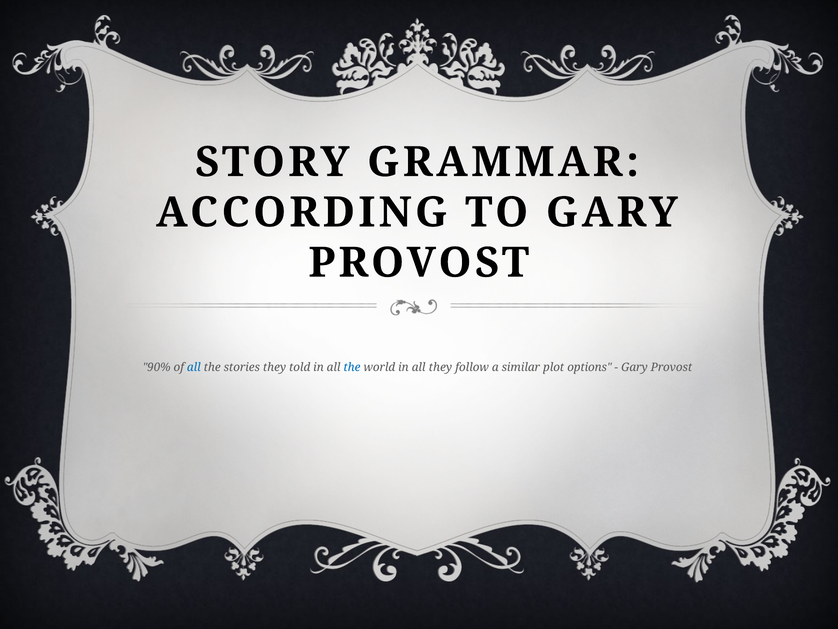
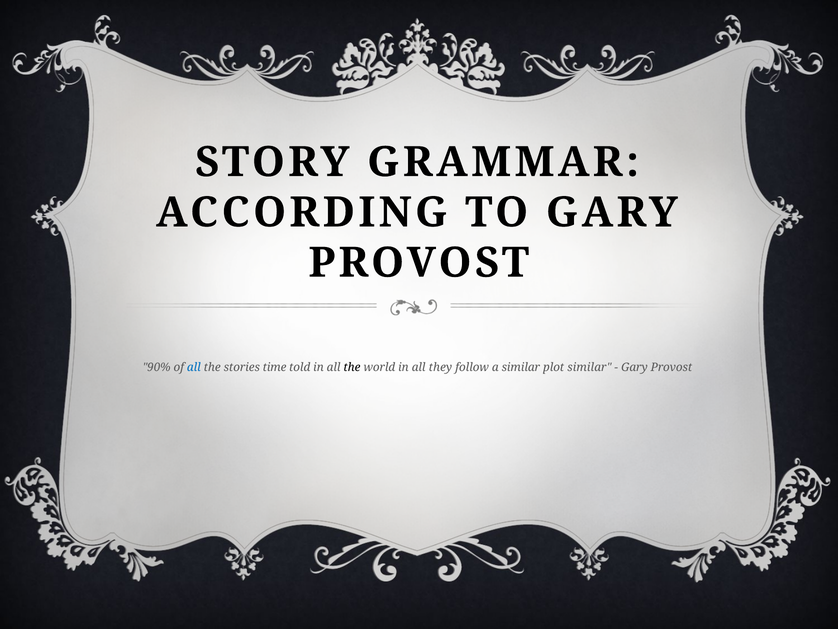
stories they: they -> time (275, 367)
the colour: blue -> black (352, 367)
plot options: options -> similar (589, 367)
